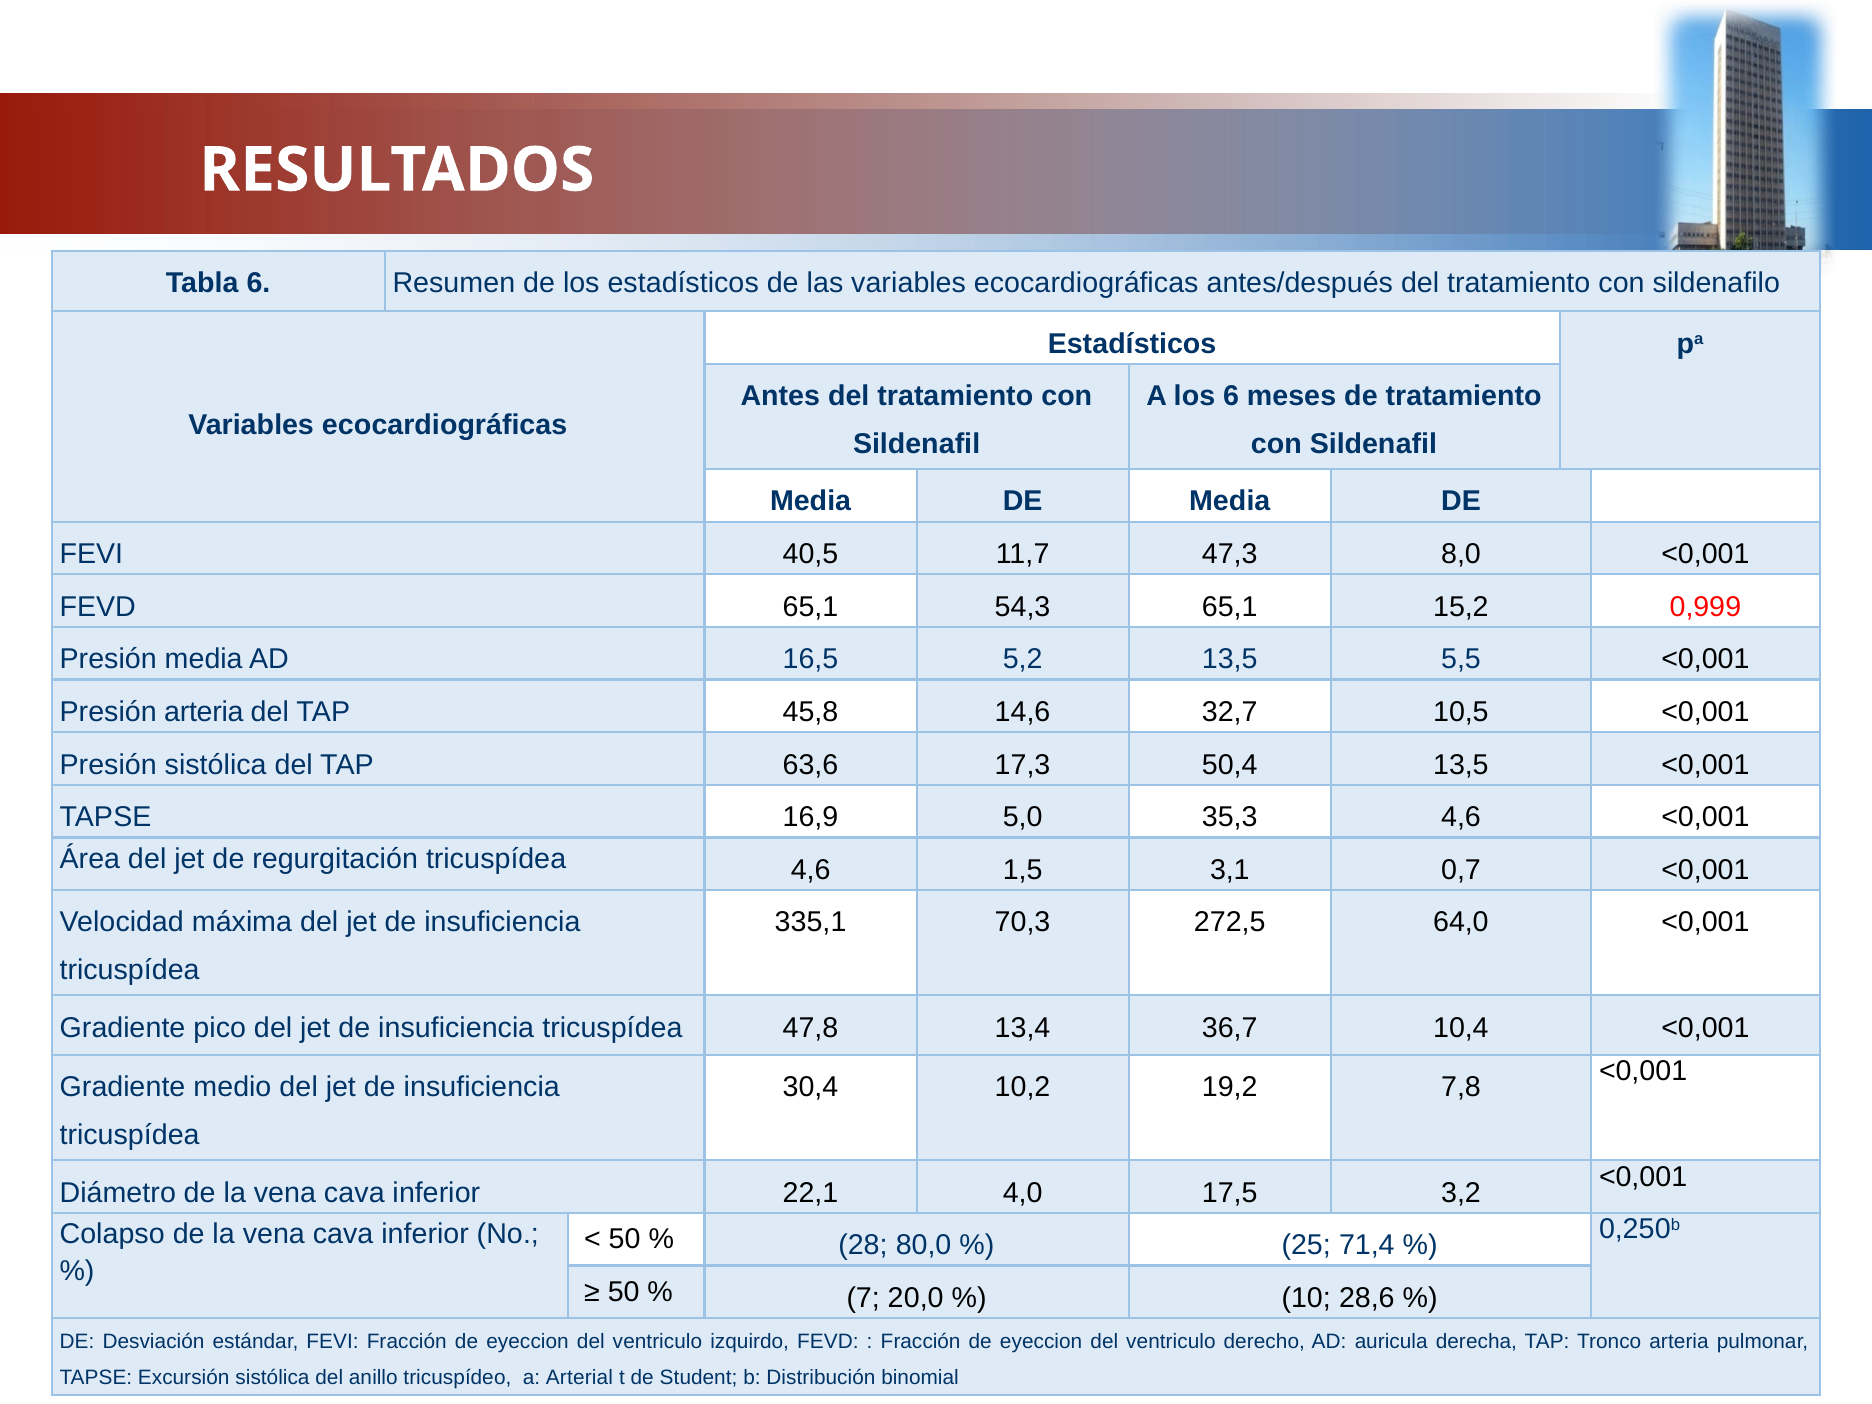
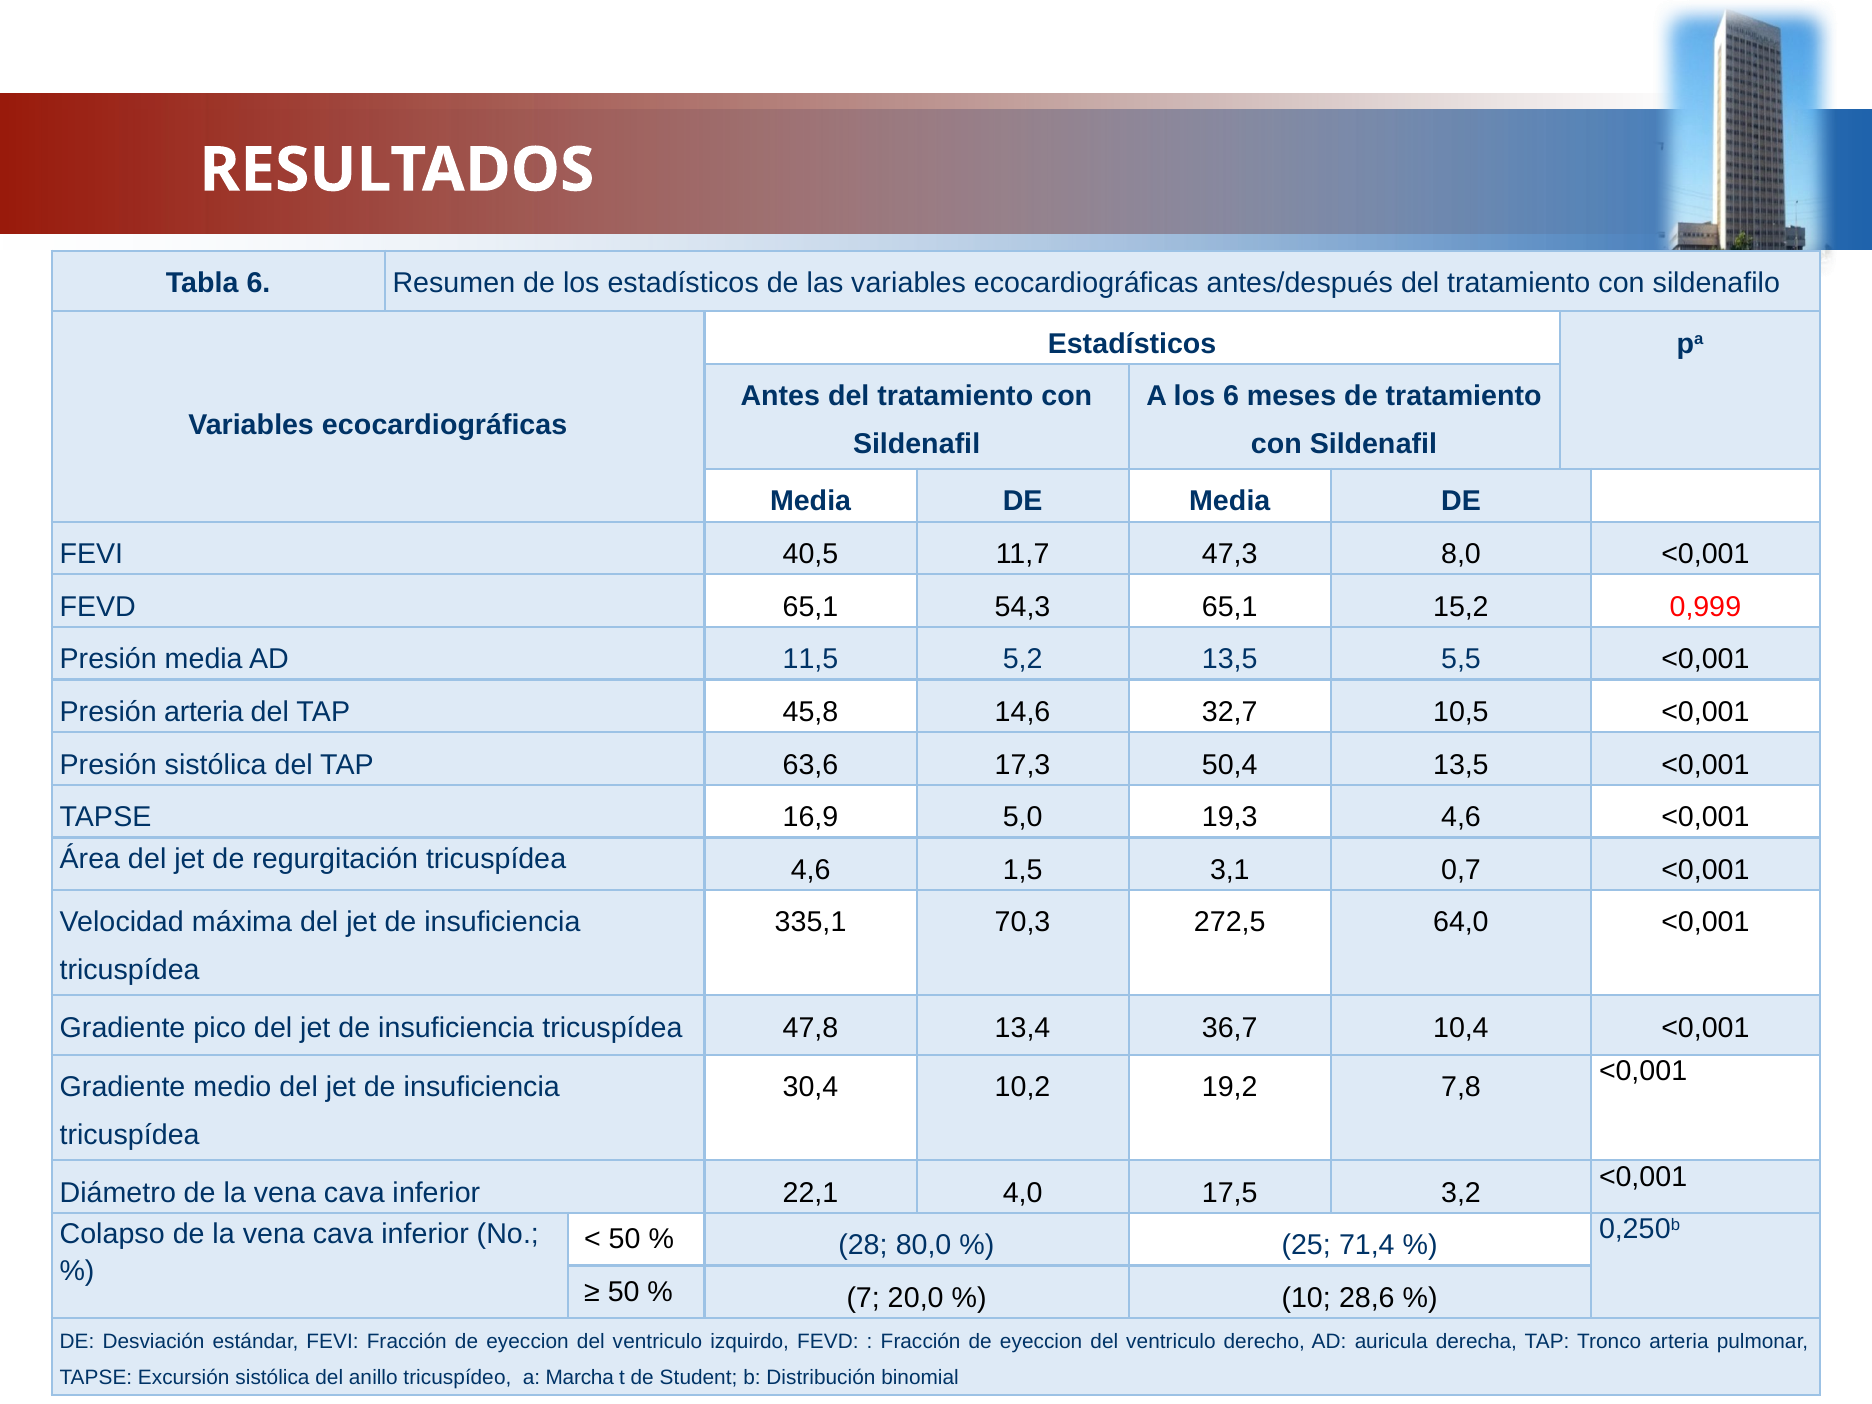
16,5: 16,5 -> 11,5 (810, 659)
35,3: 35,3 -> 19,3 (1230, 817)
Arterial: Arterial -> Marcha (580, 1377)
